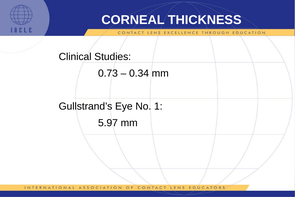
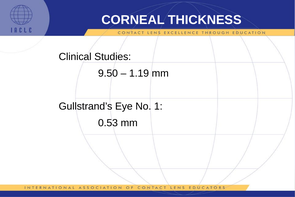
0.73: 0.73 -> 9.50 (108, 73)
0.34: 0.34 -> 1.19 (139, 73)
5.97: 5.97 -> 0.53 (108, 123)
